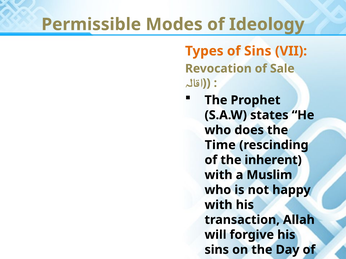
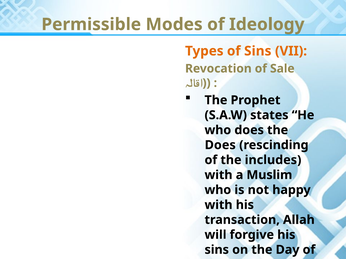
Time: Time -> Does (220, 145)
inherent: inherent -> includes (273, 160)
